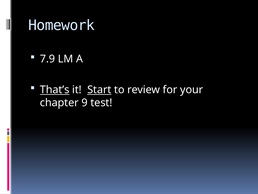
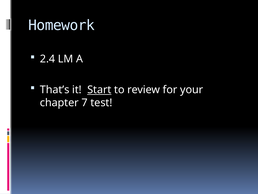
7.9: 7.9 -> 2.4 (48, 59)
That’s underline: present -> none (55, 90)
9: 9 -> 7 (85, 103)
